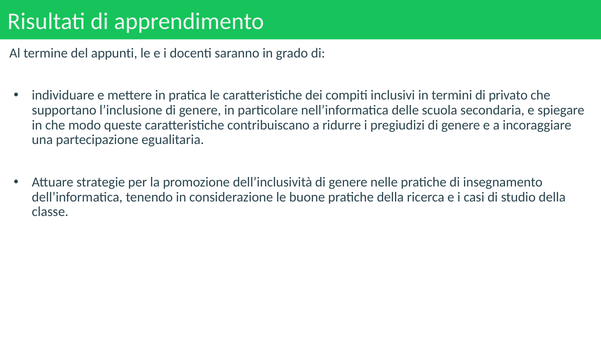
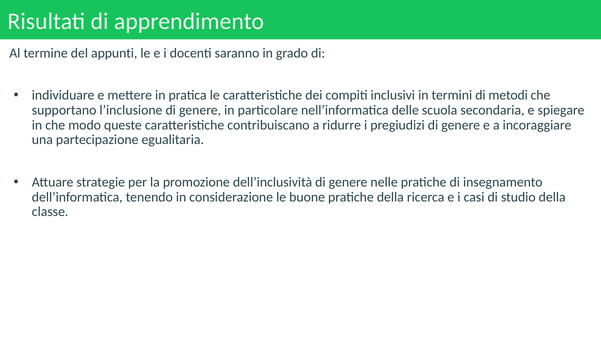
privato: privato -> metodi (508, 95)
